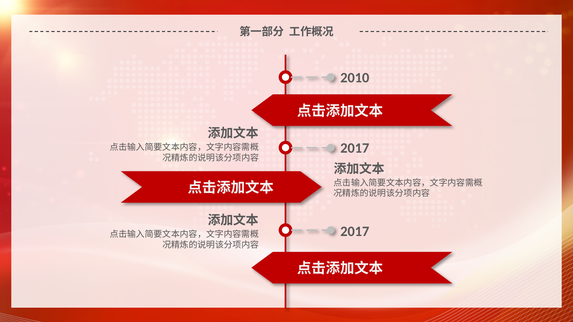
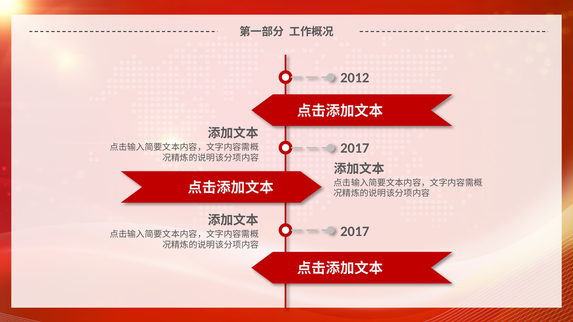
2010: 2010 -> 2012 (355, 78)
